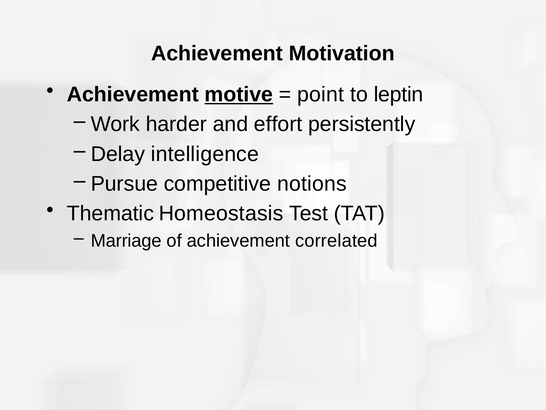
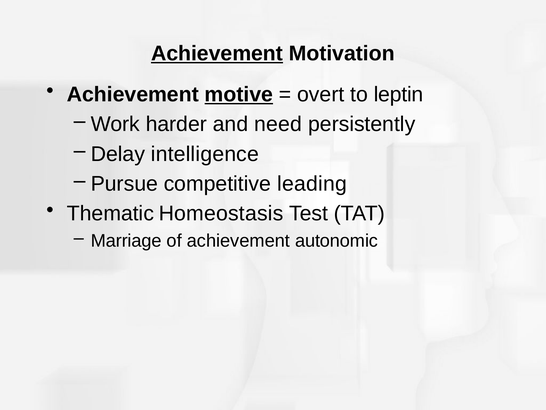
Achievement underline: none -> present (217, 53)
point: point -> overt (321, 94)
effort: effort -> need (278, 124)
notions: notions -> leading (312, 184)
correlated: correlated -> autonomic (337, 240)
